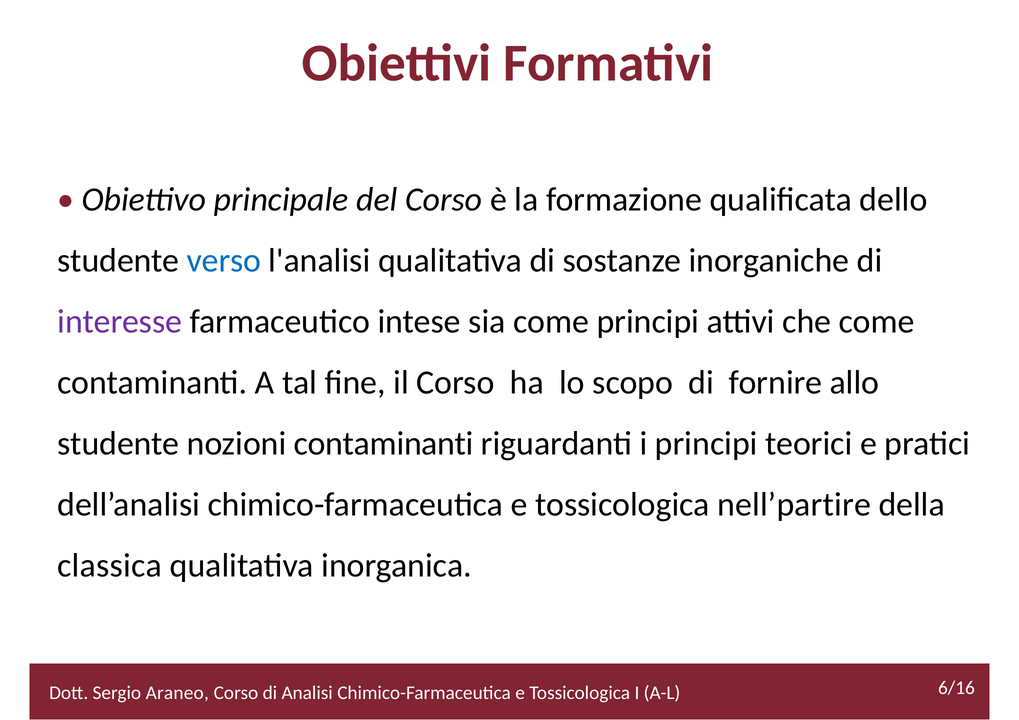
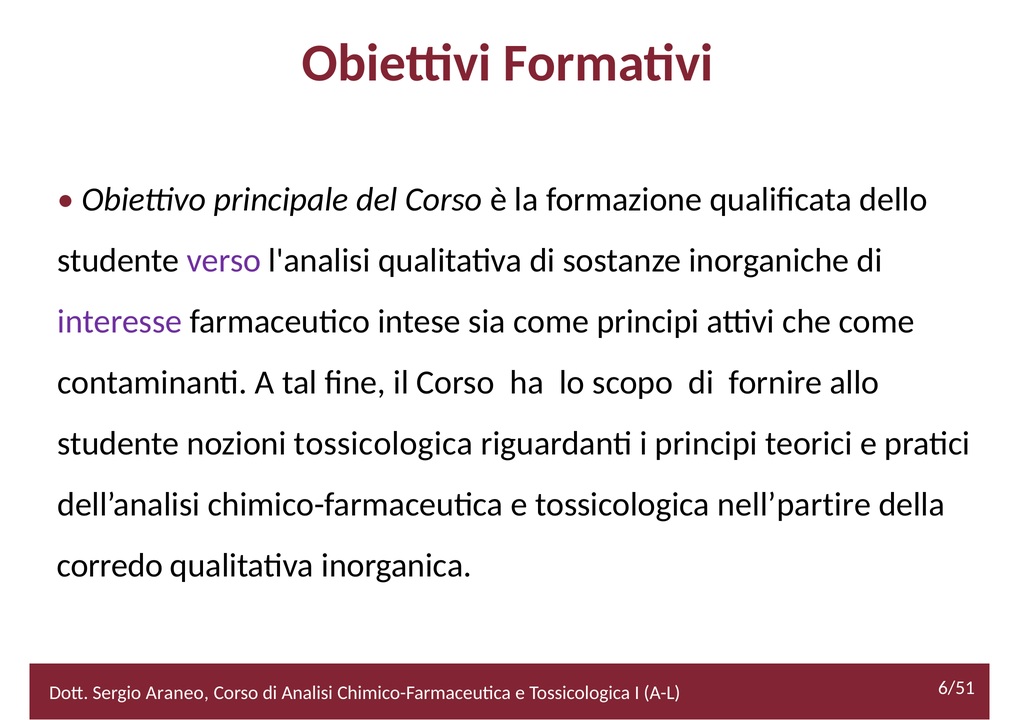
verso colour: blue -> purple (224, 261)
nozioni contaminanti: contaminanti -> tossicologica (383, 444)
classica: classica -> corredo (110, 566)
6/16: 6/16 -> 6/51 (956, 688)
